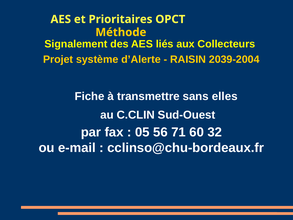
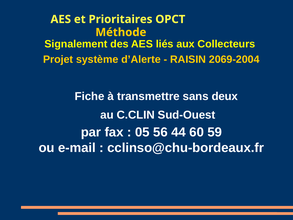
2039-2004: 2039-2004 -> 2069-2004 (234, 59)
elles: elles -> deux (225, 96)
71: 71 -> 44 (179, 132)
32: 32 -> 59 (215, 132)
